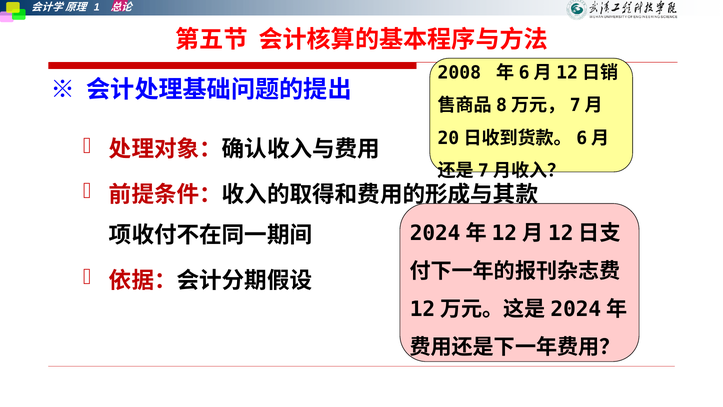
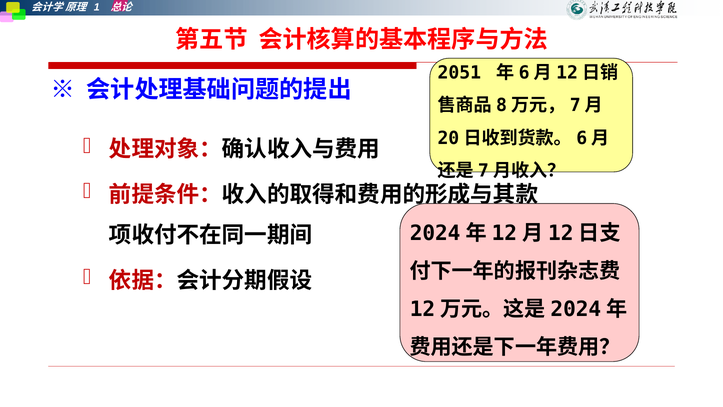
2008: 2008 -> 2051 (459, 73)
